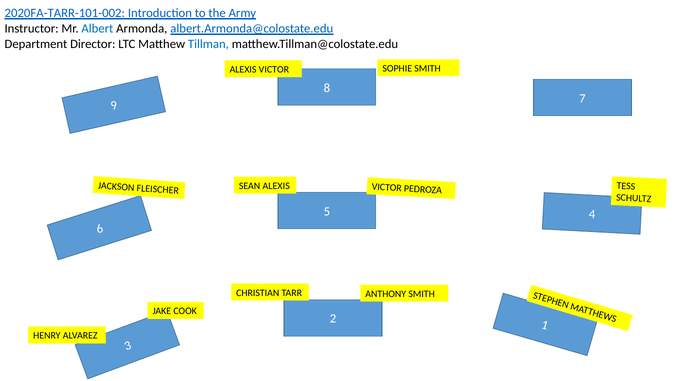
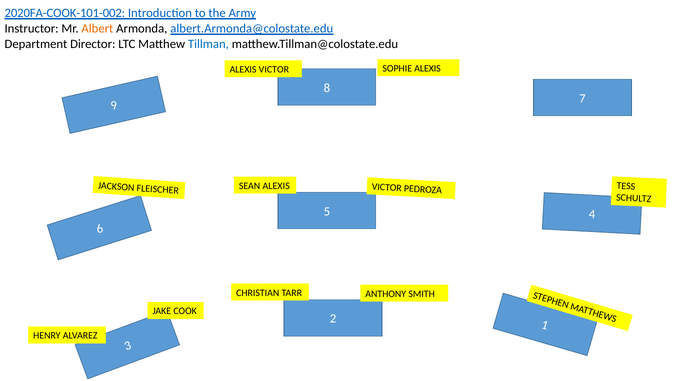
2020FA-TARR-101-002: 2020FA-TARR-101-002 -> 2020FA-COOK-101-002 (65, 13)
Albert colour: blue -> orange (97, 29)
SOPHIE SMITH: SMITH -> ALEXIS (428, 68)
